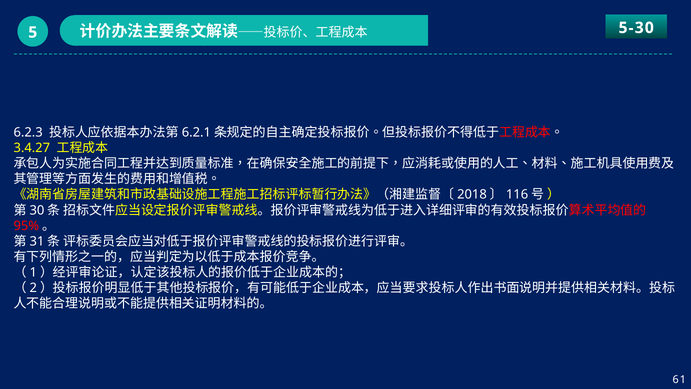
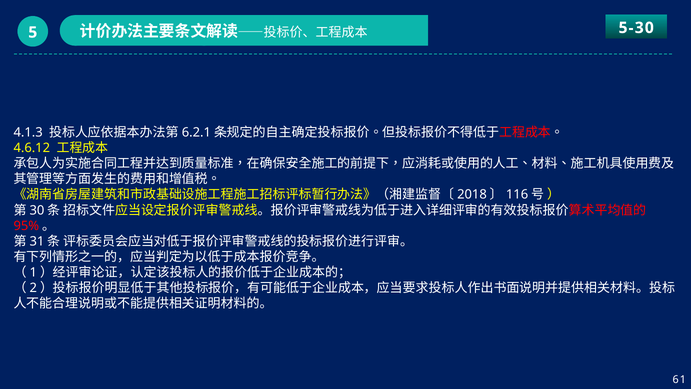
6.2.3: 6.2.3 -> 4.1.3 (28, 132)
3.4.27: 3.4.27 -> 4.6.12 (32, 148)
